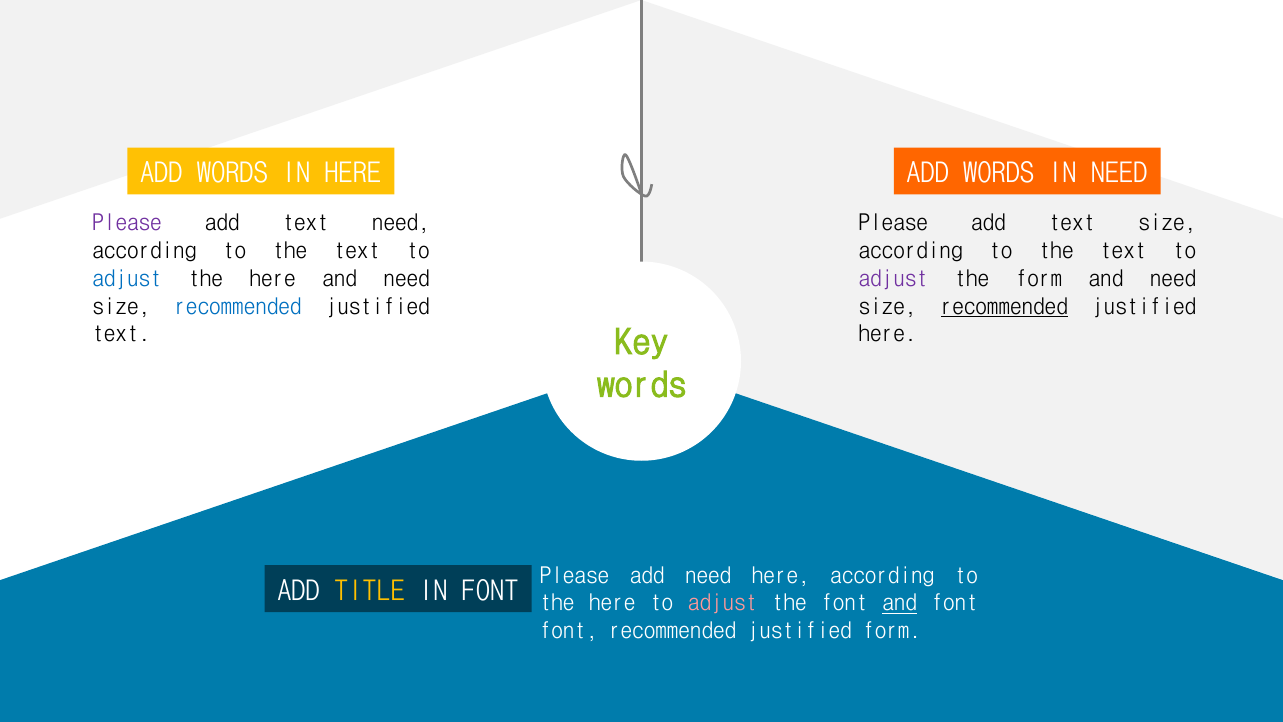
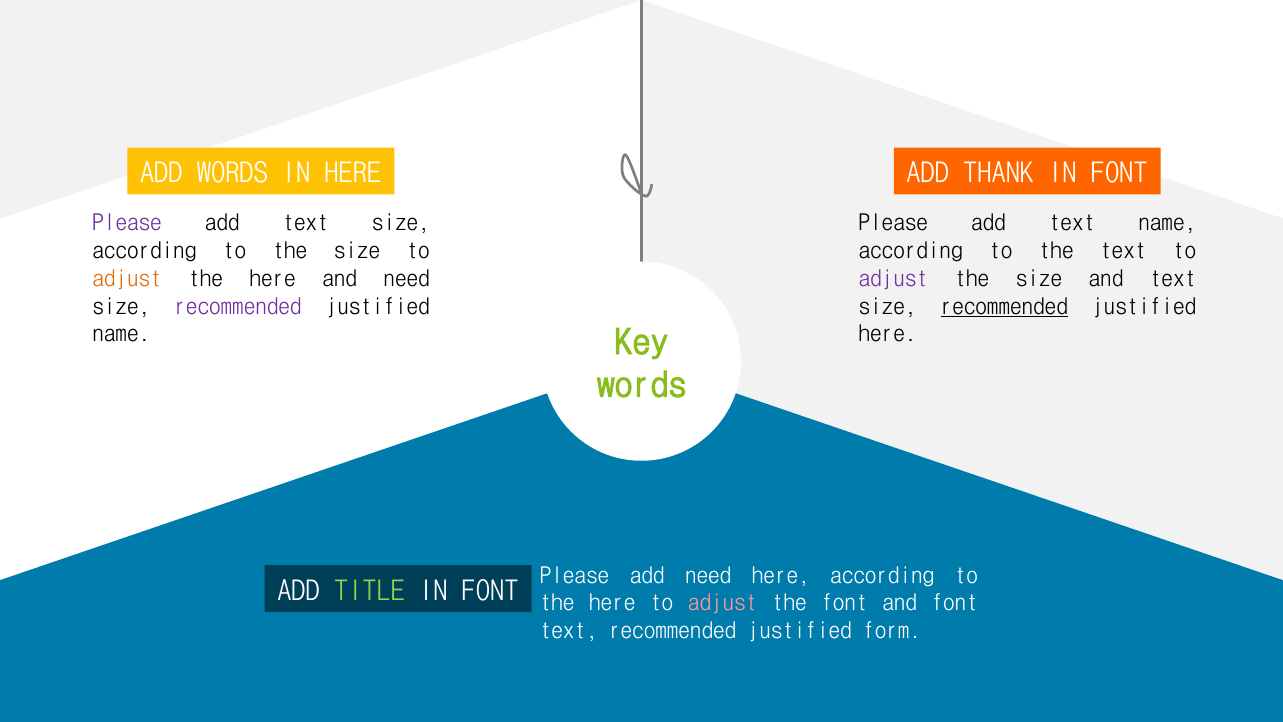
WORDS: WORDS -> THANK (999, 173)
NEED: NEED -> FONT (1119, 173)
add text need: need -> size (401, 223)
text size: size -> name (1167, 223)
text: text -> size (357, 251)
adjust colour: blue -> orange (127, 278)
form: form -> size (1039, 278)
need: need -> text (1173, 278)
recommended colour: blue -> purple (238, 306)
text: text -> name (121, 334)
TITLE colour: yellow -> light green (370, 590)
and underline: present -> none (900, 603)
font: font -> text (569, 631)
